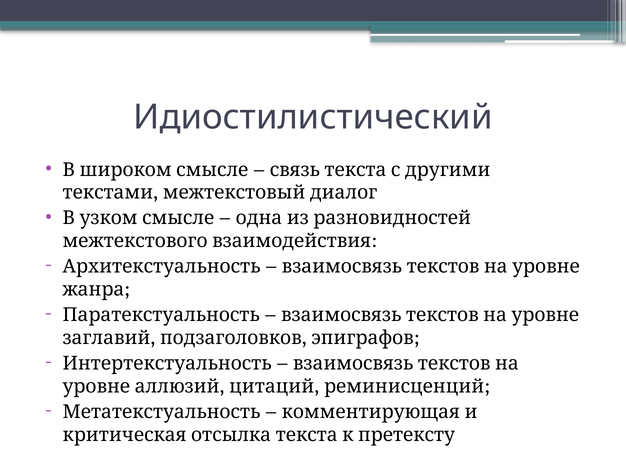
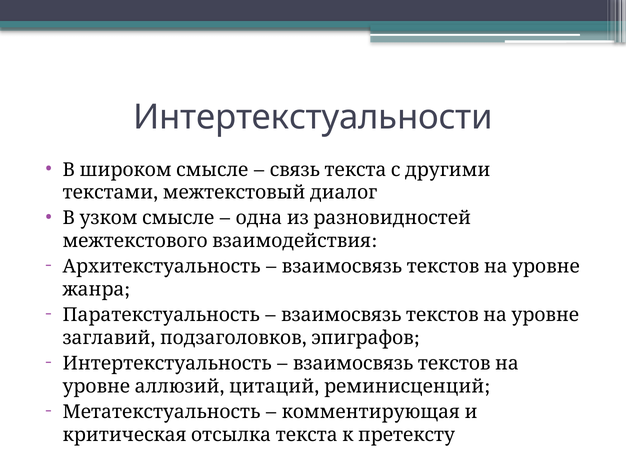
Идиостилистический: Идиостилистический -> Интертекстуальности (313, 117)
